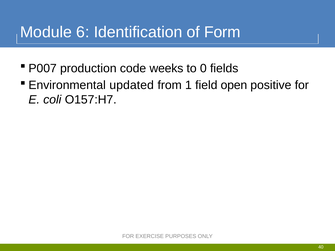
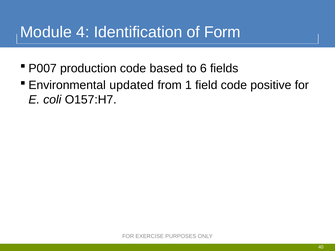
6: 6 -> 4 (83, 32)
weeks: weeks -> based (166, 68)
0: 0 -> 6 (203, 68)
field open: open -> code (234, 85)
